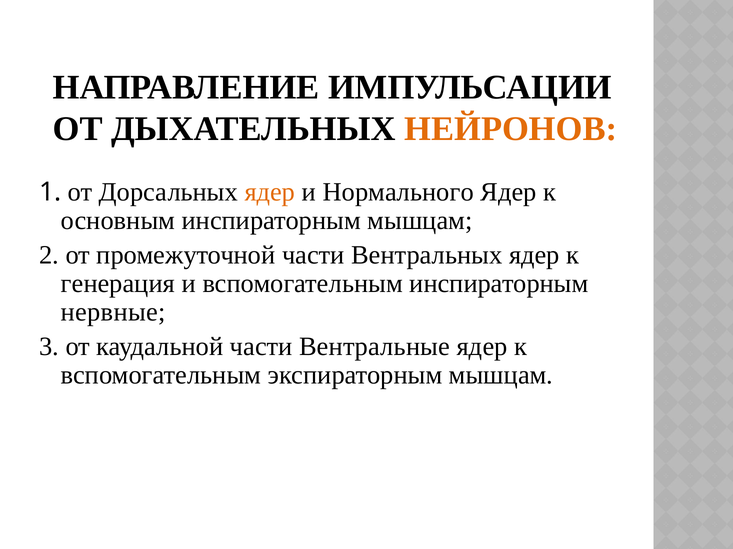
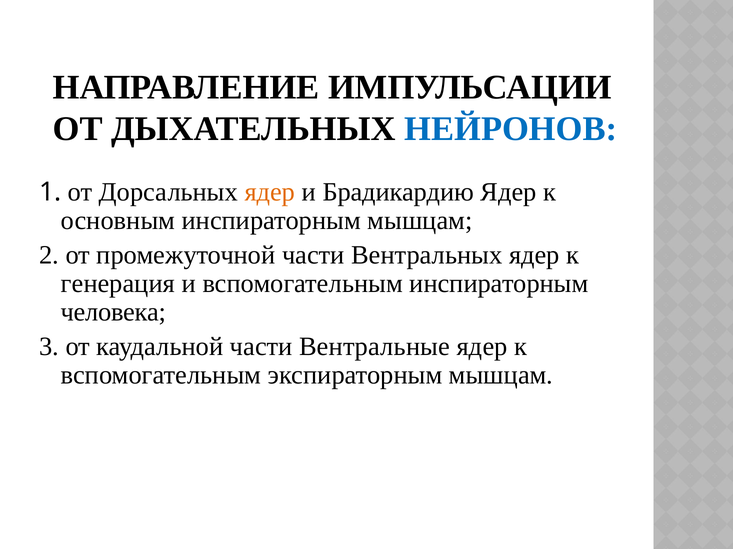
НЕЙРОНОВ colour: orange -> blue (511, 129)
Нормального: Нормального -> Брадикардию (398, 192)
нервные: нервные -> человека (113, 313)
